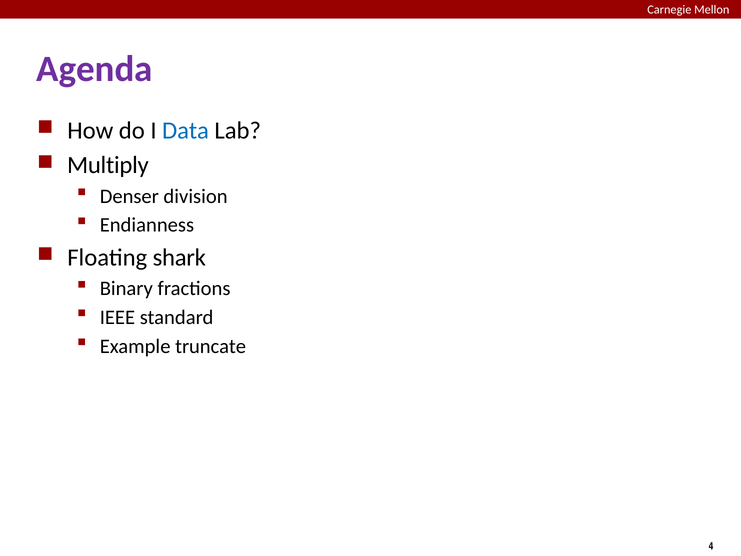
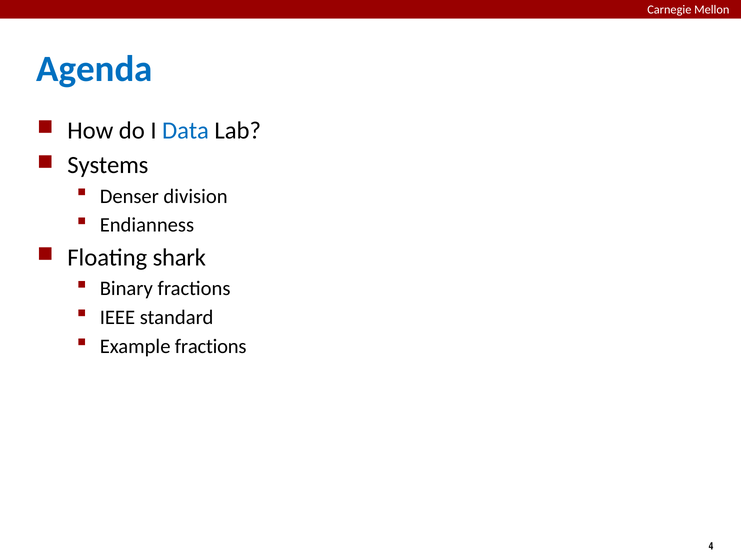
Agenda colour: purple -> blue (94, 69)
Multiply: Multiply -> Systems (108, 165)
Example truncate: truncate -> fractions (211, 346)
